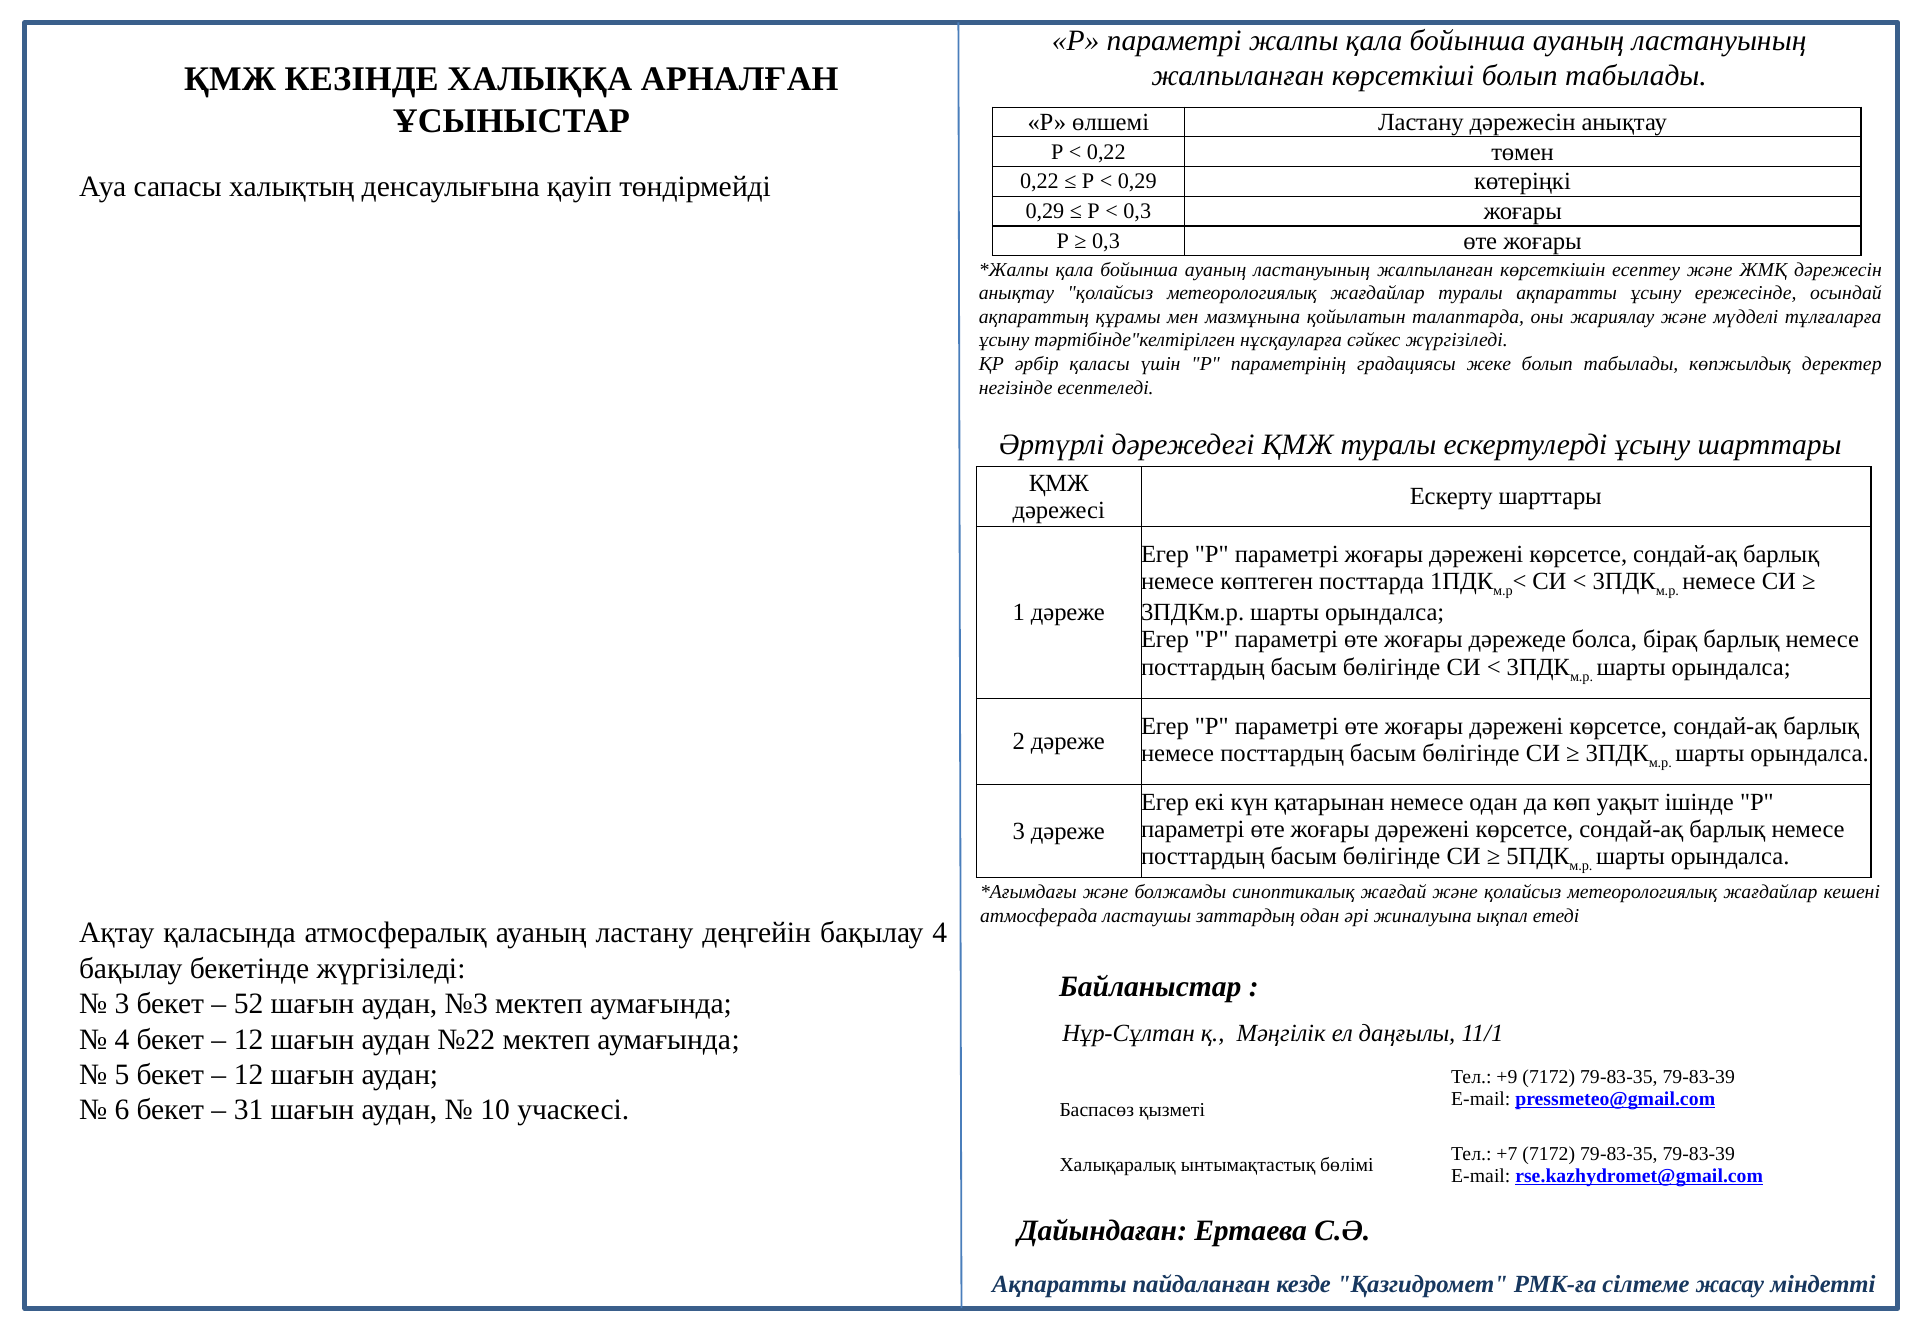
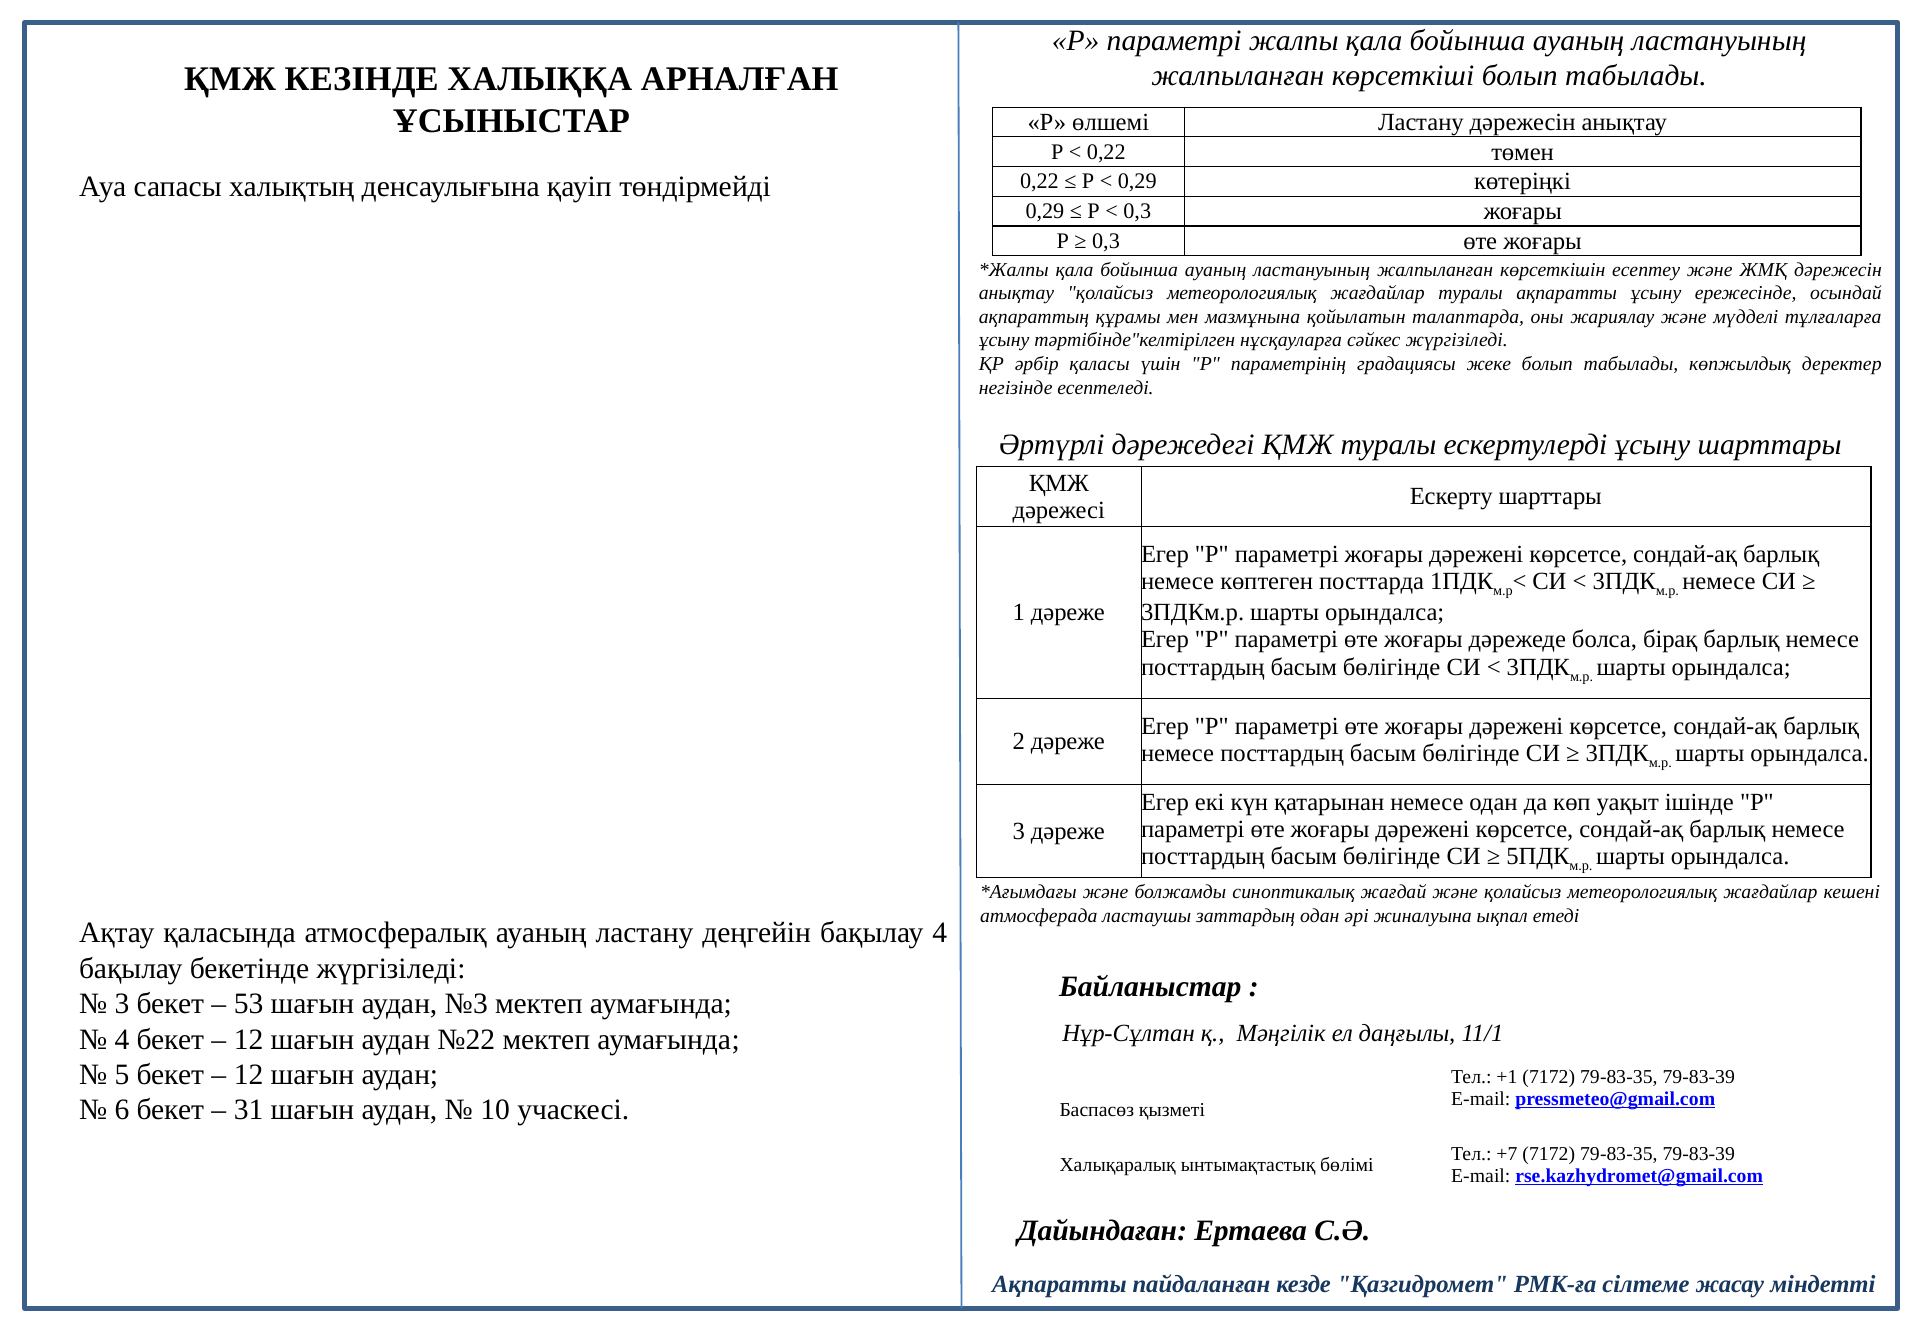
52: 52 -> 53 (249, 1004)
+9: +9 -> +1 (1507, 1077)
